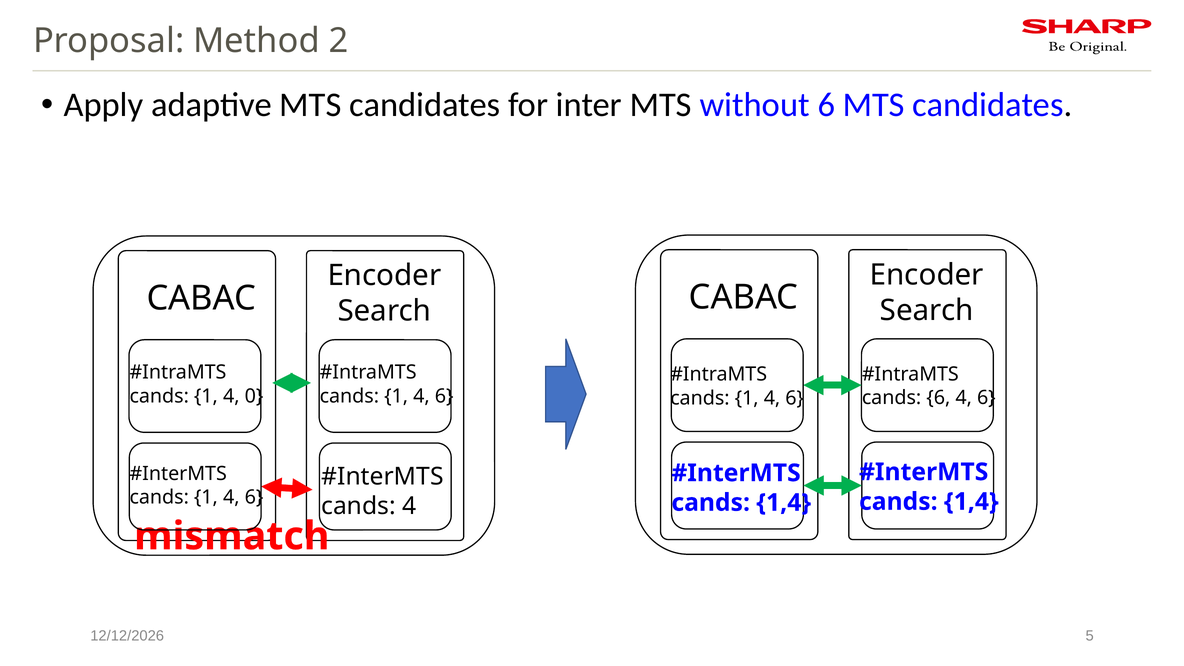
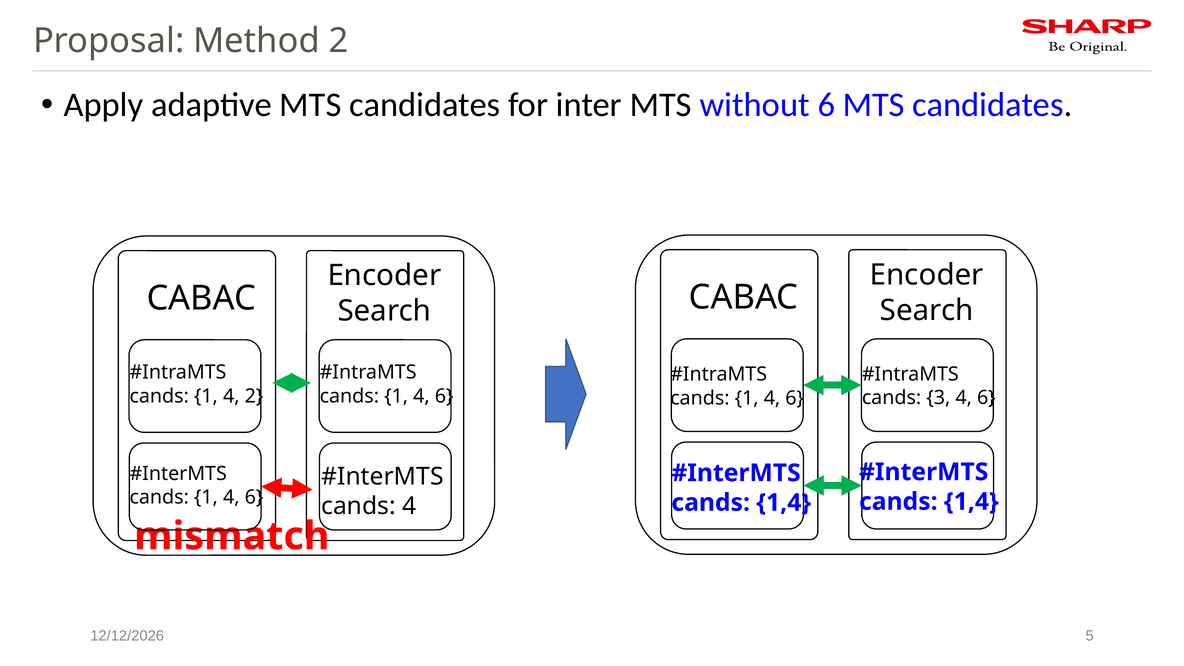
4 0: 0 -> 2 (254, 396)
cands 6: 6 -> 3 (938, 398)
